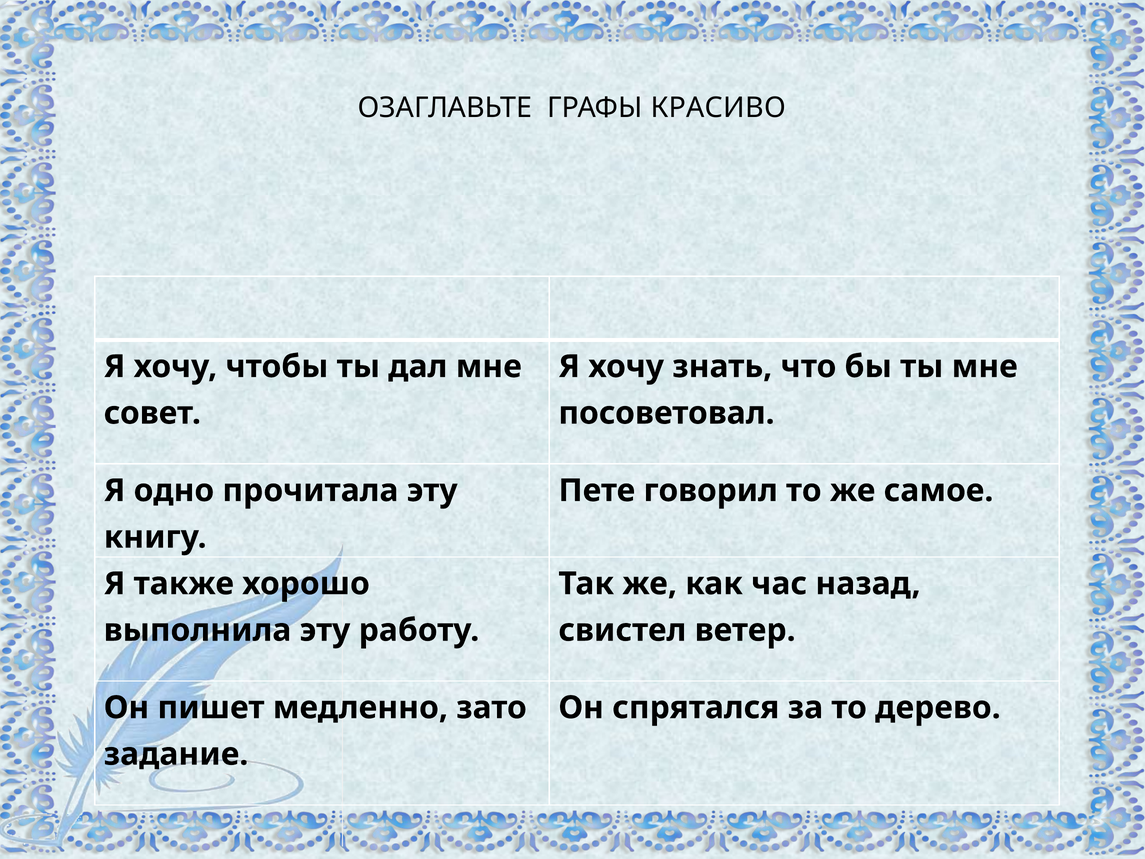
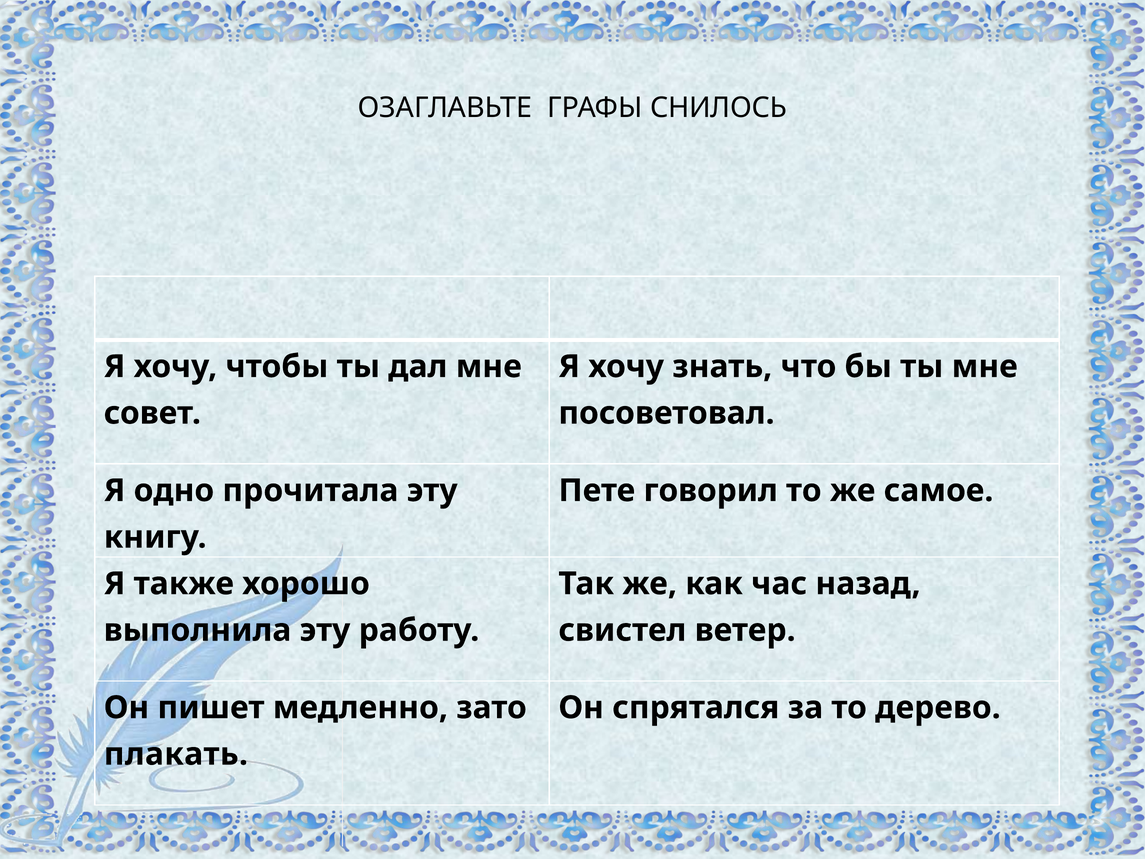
КРАСИВО: КРАСИВО -> СНИЛОСЬ (719, 108)
задание: задание -> плакать (176, 754)
